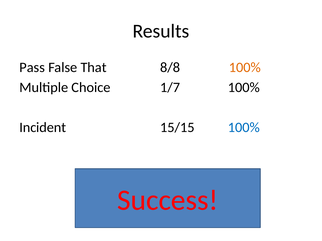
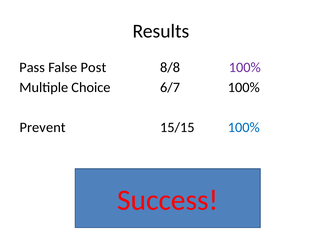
That: That -> Post (93, 68)
100% colour: orange -> purple (245, 68)
1/7: 1/7 -> 6/7 (170, 88)
Incident: Incident -> Prevent (43, 128)
